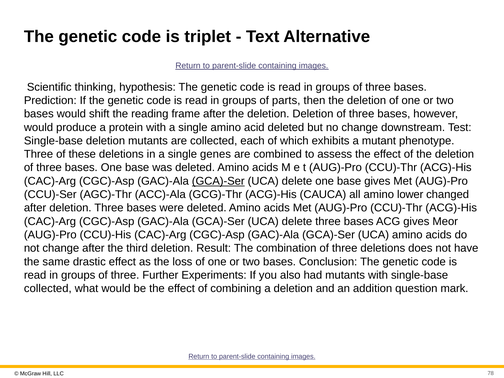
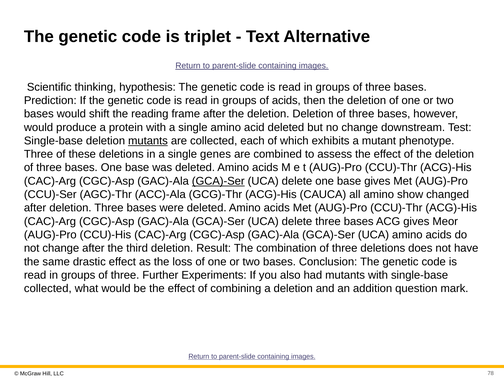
of parts: parts -> acids (286, 100)
mutants underline: none -> present (148, 141)
lower: lower -> show (410, 194)
